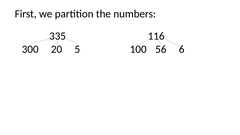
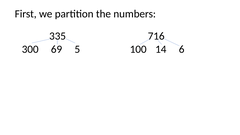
116: 116 -> 716 (156, 36)
20: 20 -> 69 (57, 49)
56: 56 -> 14 (161, 49)
